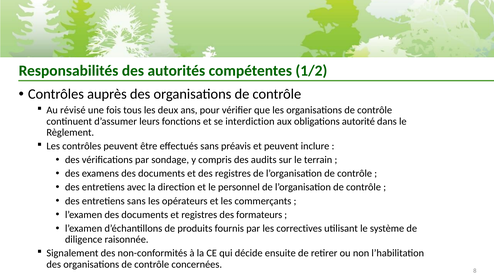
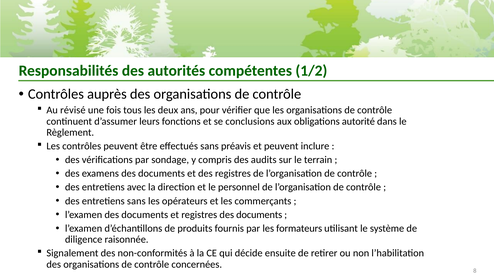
interdiction: interdiction -> conclusions (250, 121)
registres des formateurs: formateurs -> documents (259, 215)
correctives: correctives -> formateurs (299, 228)
